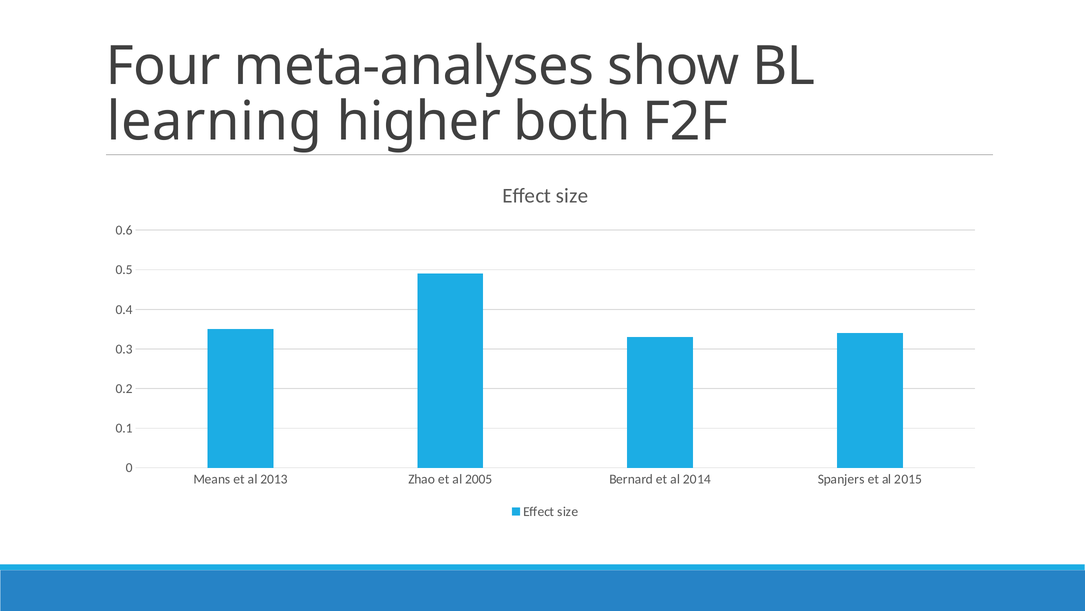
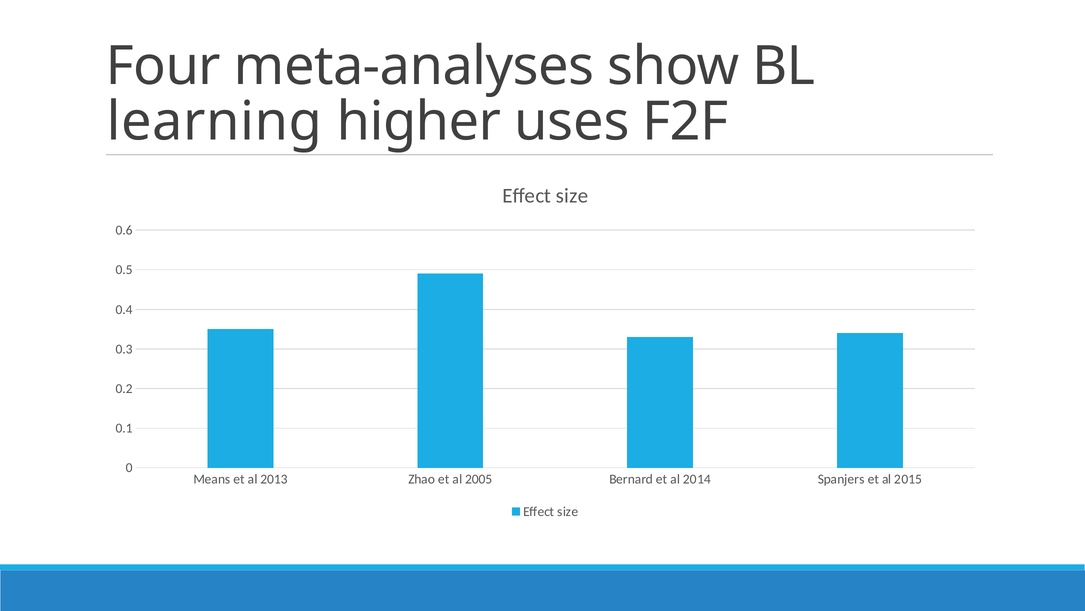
both: both -> uses (572, 122)
